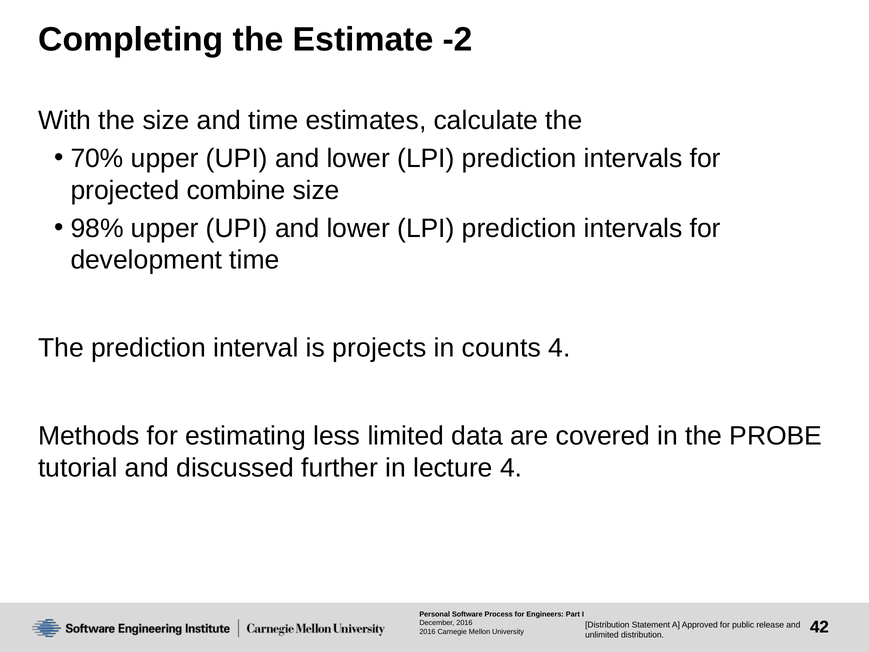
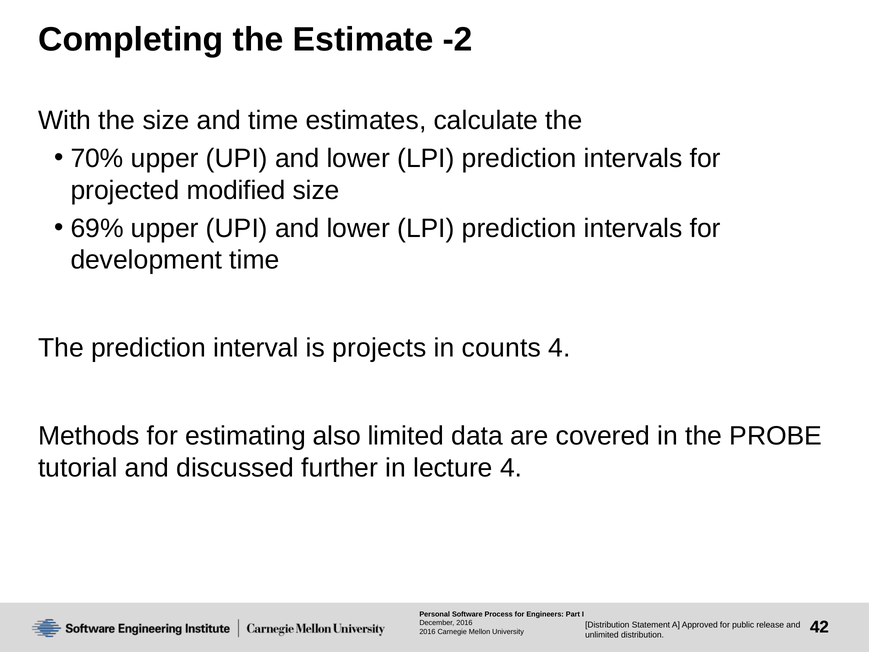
combine: combine -> modified (236, 190)
98%: 98% -> 69% (97, 228)
less: less -> also (337, 436)
